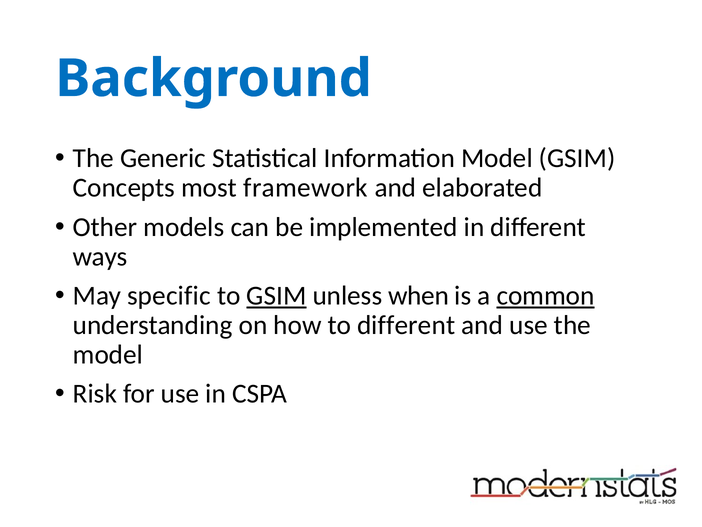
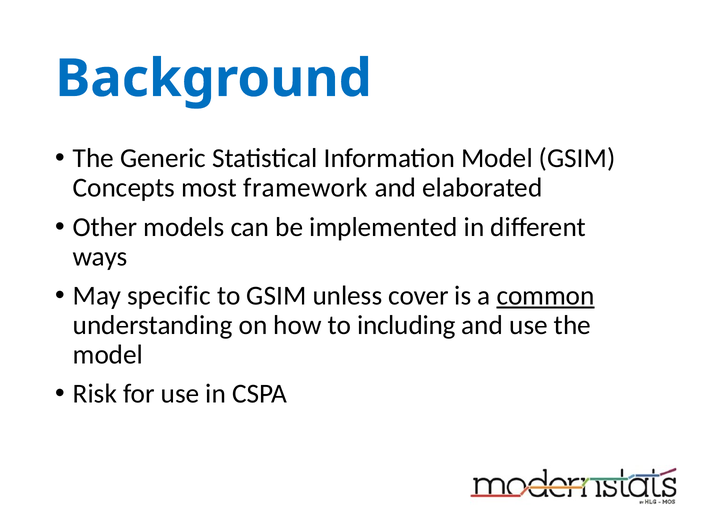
GSIM underline: present -> none (276, 295)
when: when -> cover (418, 295)
to different: different -> including (406, 325)
